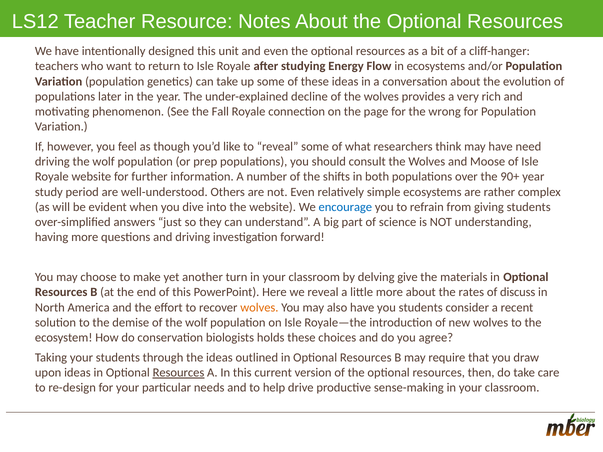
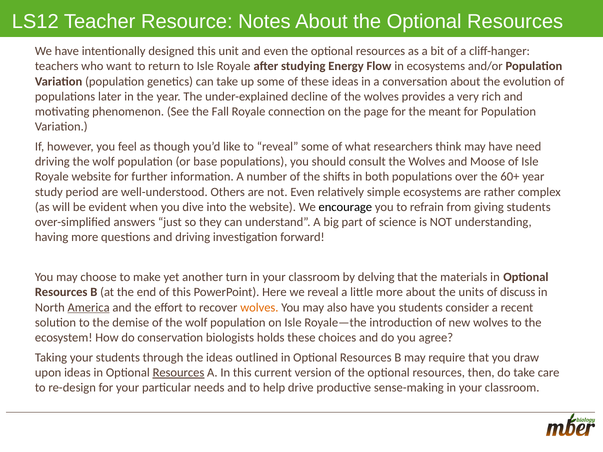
wrong: wrong -> meant (445, 112)
prep: prep -> base (205, 162)
90+: 90+ -> 60+ (510, 177)
encourage colour: blue -> black (345, 207)
delving give: give -> that (407, 277)
rates: rates -> units (471, 293)
America underline: none -> present (89, 308)
